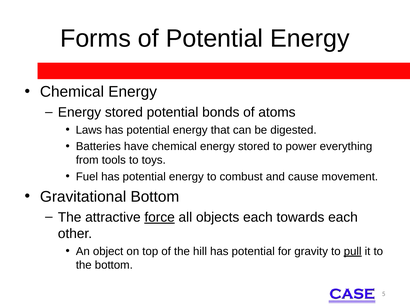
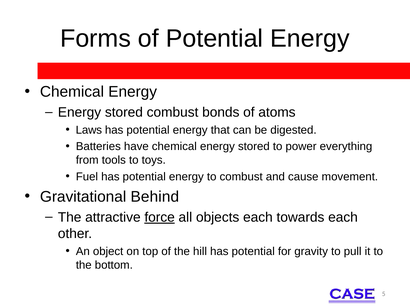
stored potential: potential -> combust (173, 112)
Gravitational Bottom: Bottom -> Behind (155, 196)
pull underline: present -> none (353, 251)
